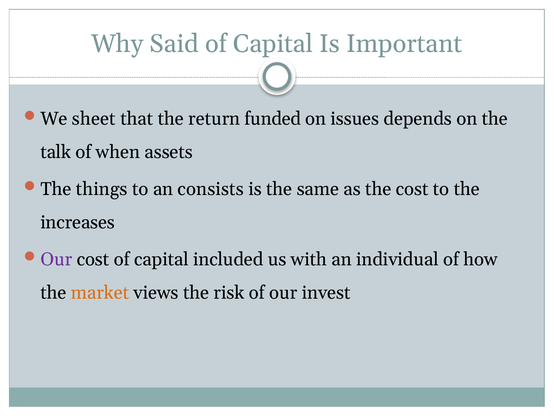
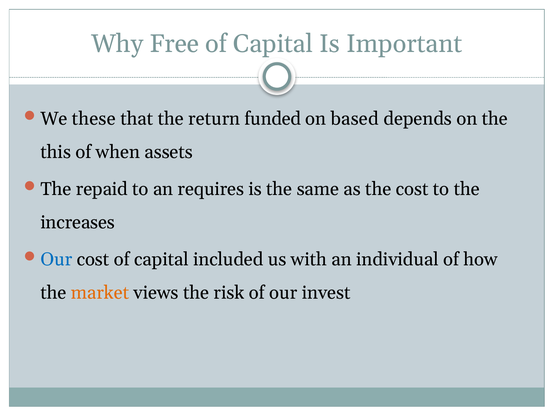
Said: Said -> Free (174, 44)
sheet: sheet -> these (94, 119)
issues: issues -> based (355, 119)
talk: talk -> this (56, 152)
things: things -> repaid (102, 189)
consists: consists -> requires (211, 189)
Our colour: purple -> blue (56, 259)
